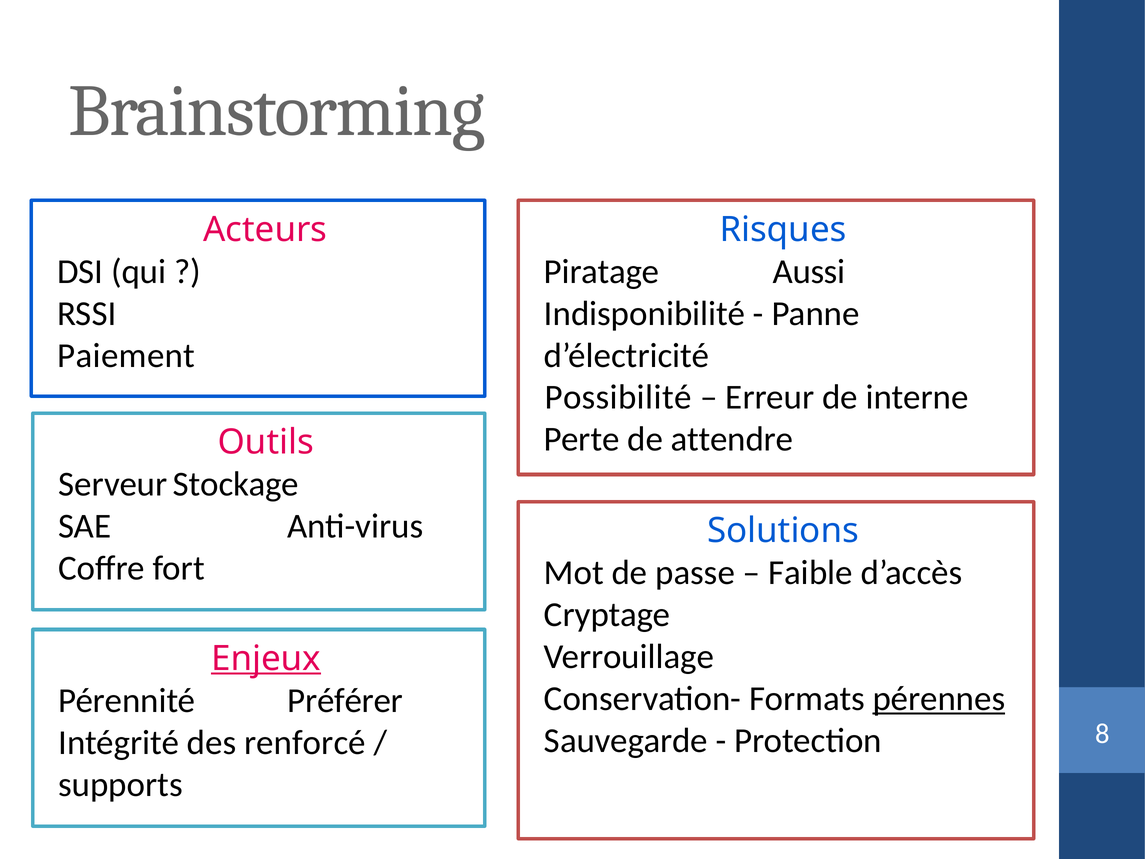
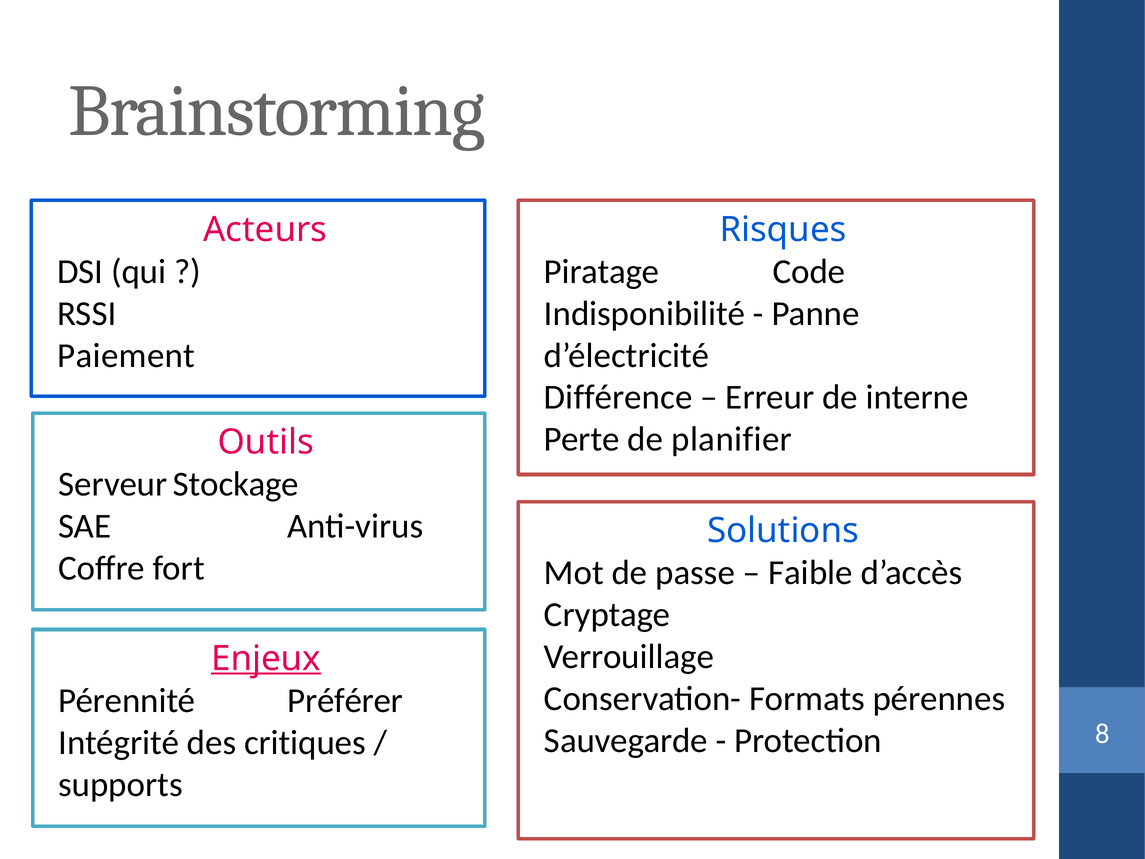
Aussi: Aussi -> Code (809, 271)
Possibilité: Possibilité -> Différence (618, 397)
attendre: attendre -> planifier (732, 439)
pérennes underline: present -> none (939, 698)
renforcé: renforcé -> critiques (305, 742)
